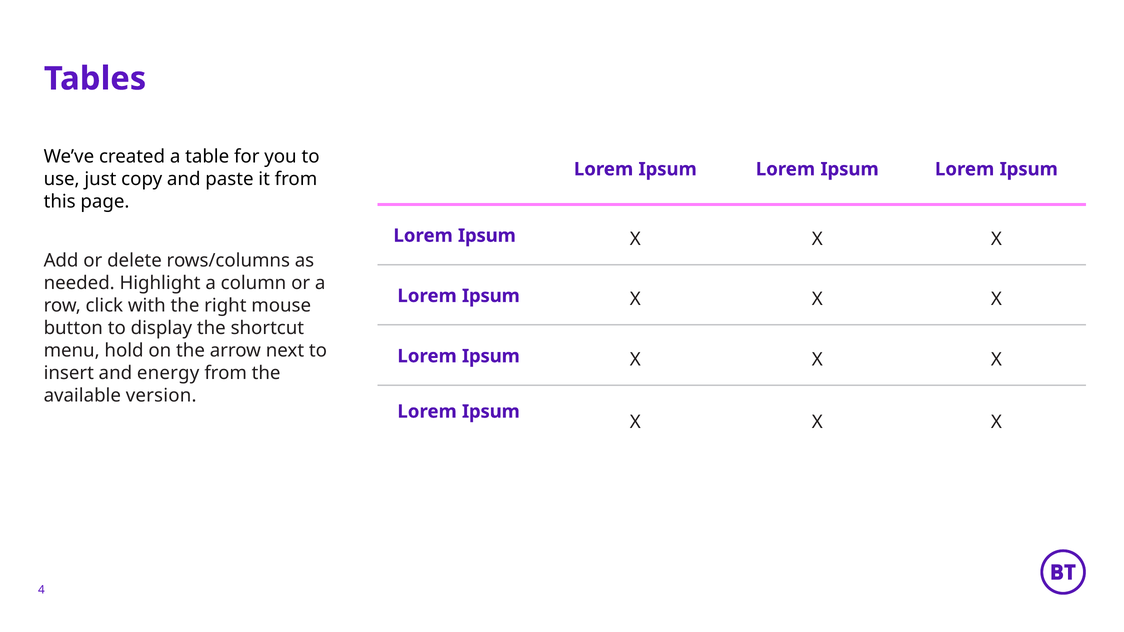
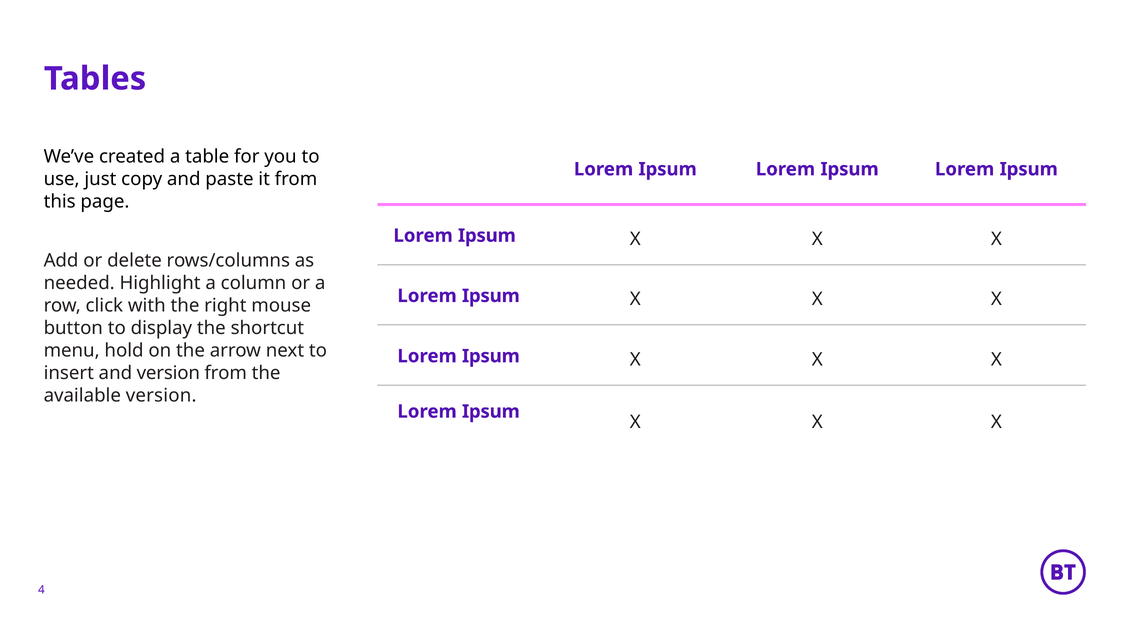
and energy: energy -> version (168, 373)
